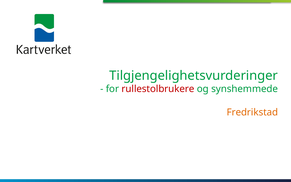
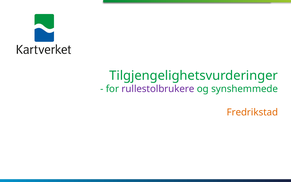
rullestolbrukere colour: red -> purple (158, 89)
